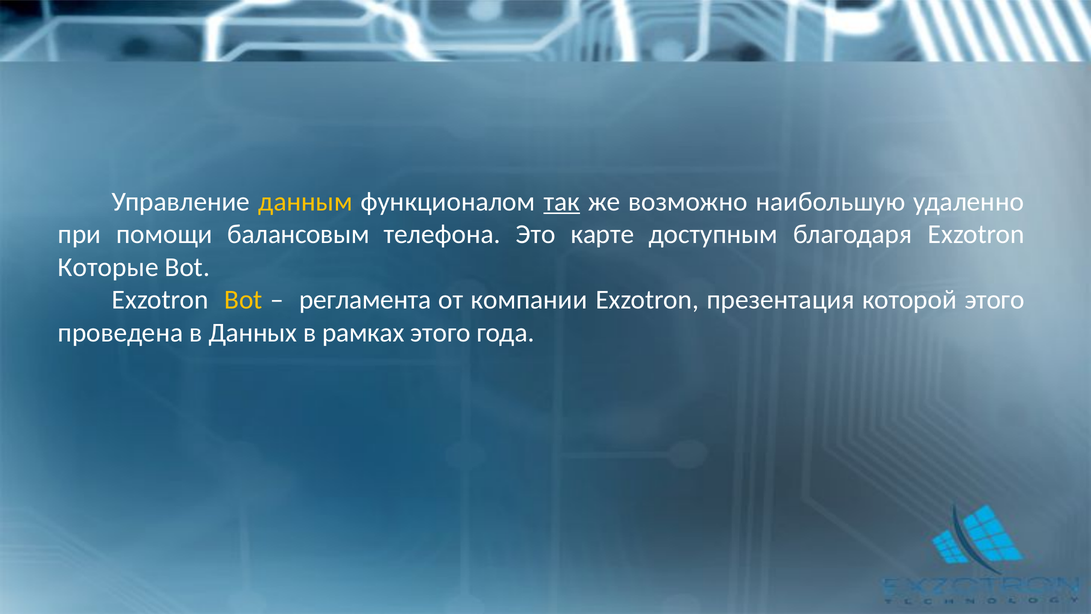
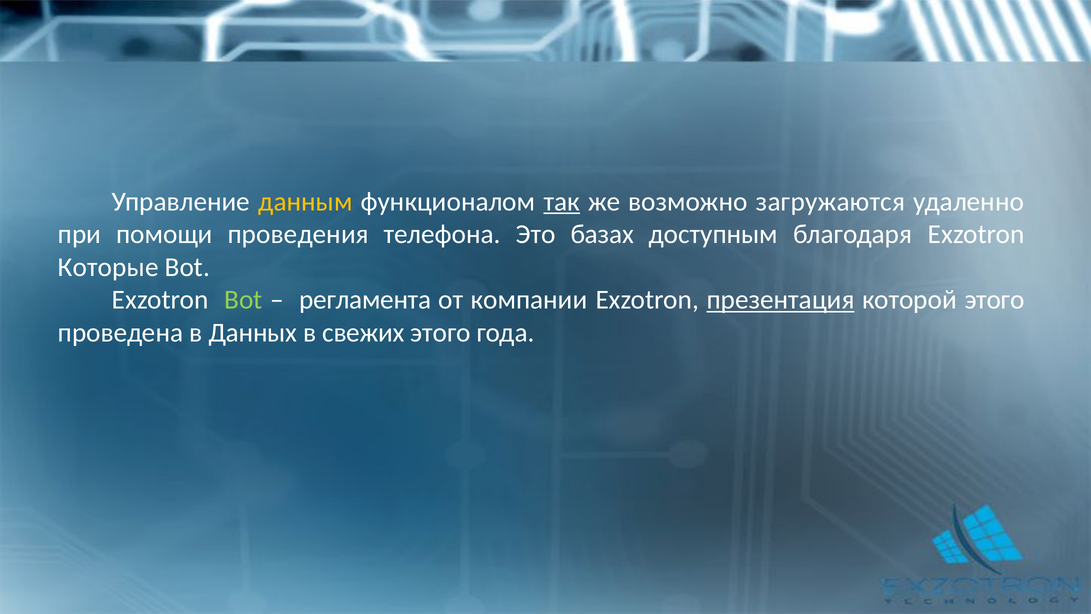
наибольшую: наибольшую -> загружаются (830, 202)
балансовым: балансовым -> проведения (298, 234)
карте: карте -> базах (602, 234)
Bot colour: yellow -> light green (243, 300)
презентация underline: none -> present (781, 300)
рамках: рамках -> свежих (363, 332)
